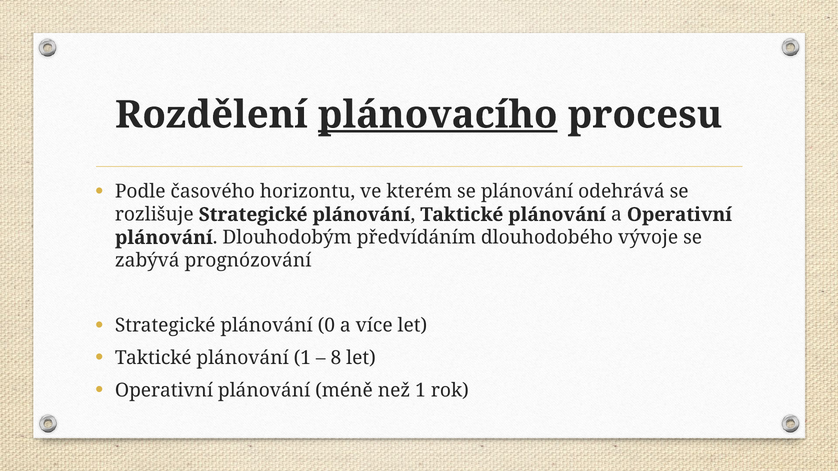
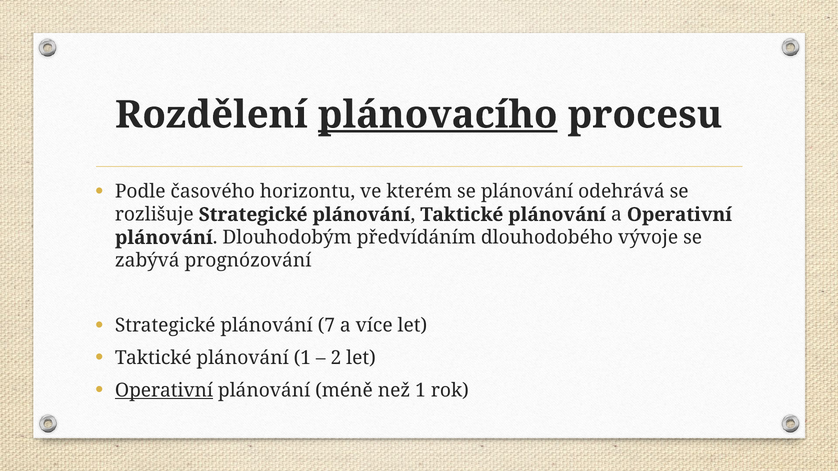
0: 0 -> 7 (326, 326)
8: 8 -> 2 (336, 358)
Operativní underline: none -> present (164, 391)
